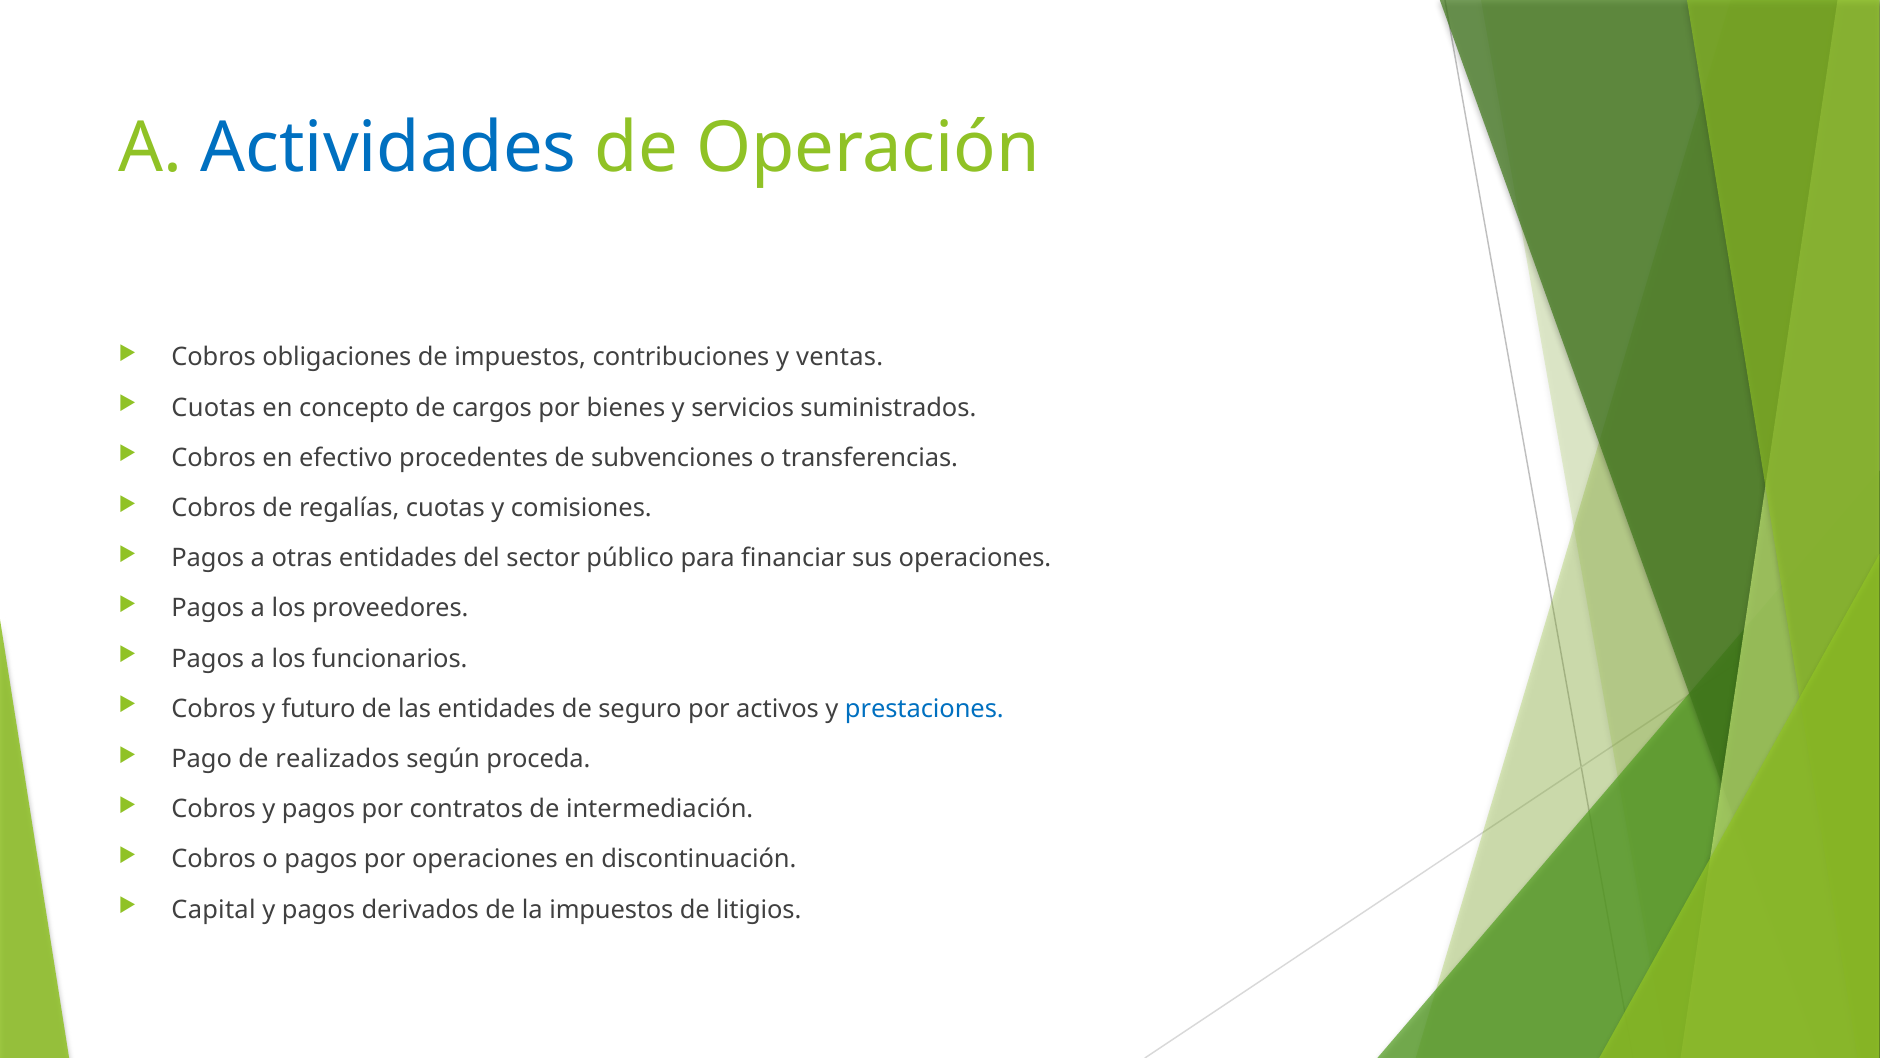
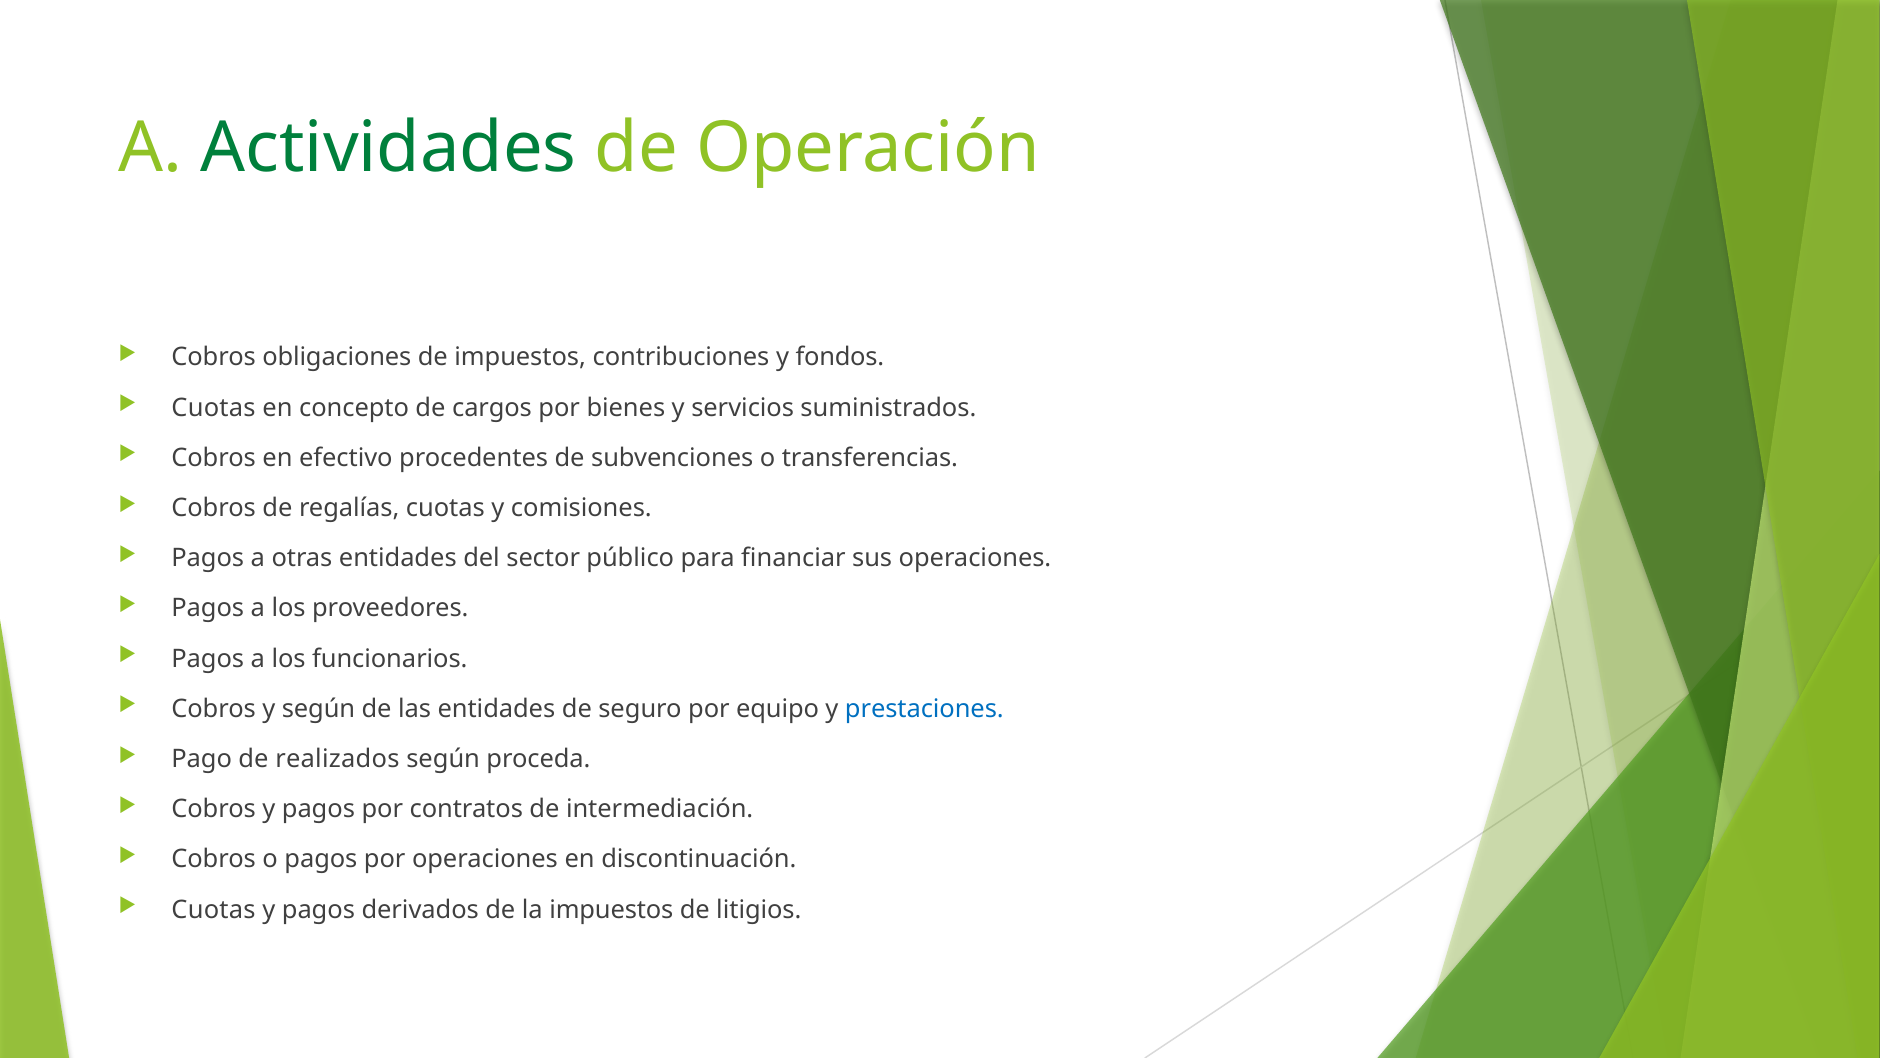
Actividades colour: blue -> green (389, 148)
ventas: ventas -> fondos (840, 357)
y futuro: futuro -> según (319, 709)
activos: activos -> equipo (778, 709)
Capital: Capital -> Cuotas (214, 909)
